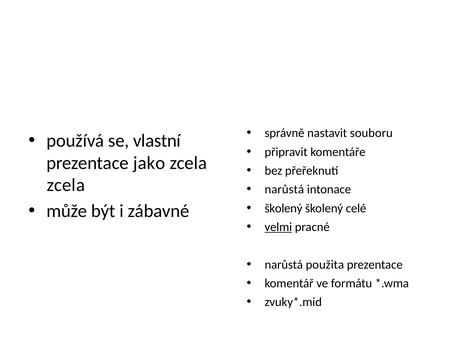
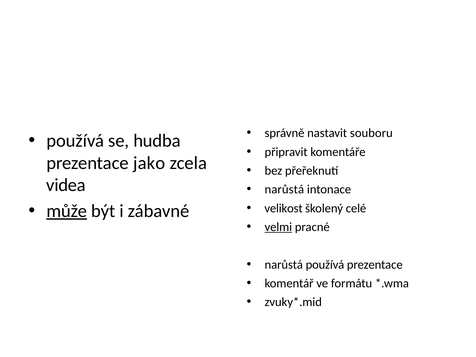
vlastní: vlastní -> hudba (157, 141)
zcela: zcela -> videa (66, 185)
může underline: none -> present (67, 211)
školený: školený -> velikost (284, 208)
narůstá použita: použita -> používá (325, 265)
